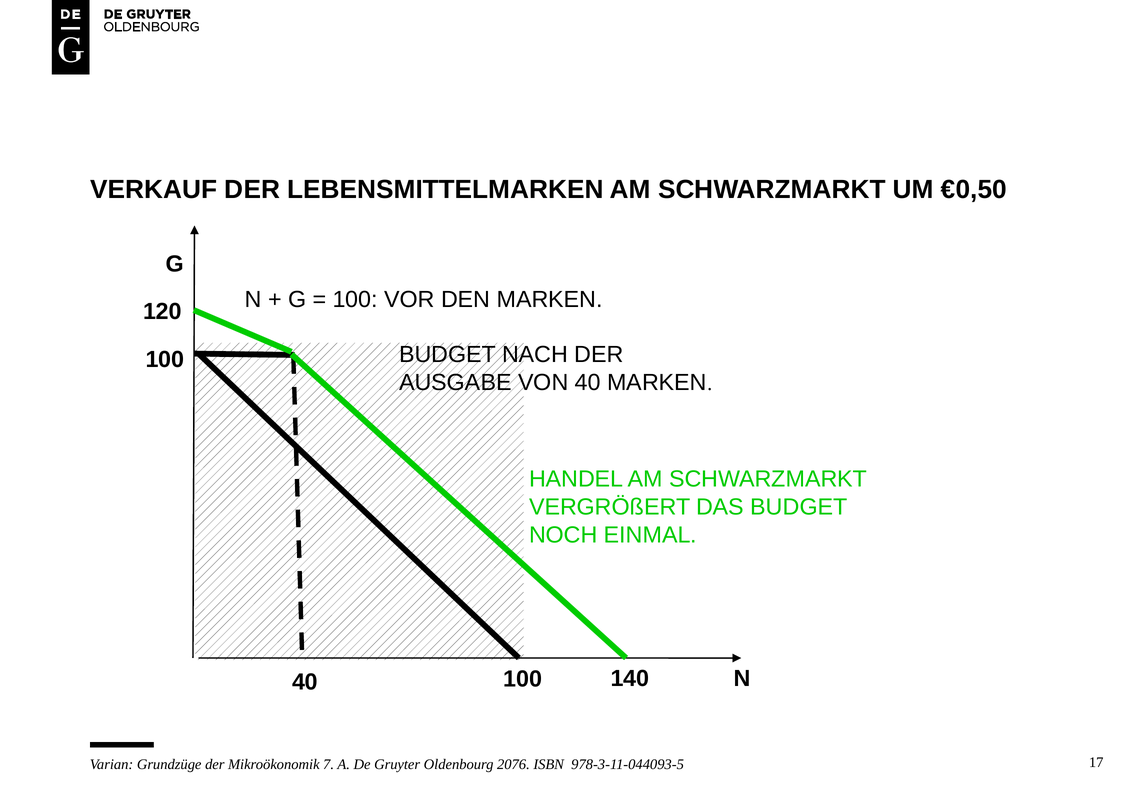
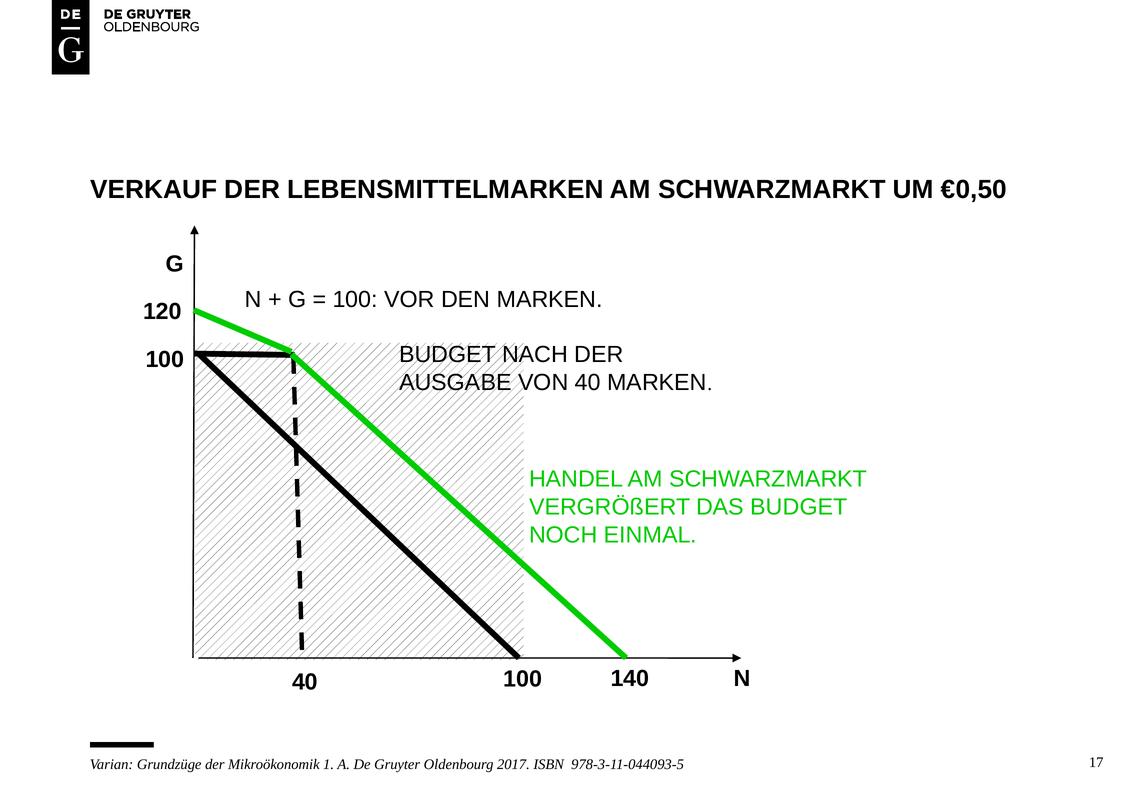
7: 7 -> 1 (329, 764)
2076: 2076 -> 2017 (513, 764)
